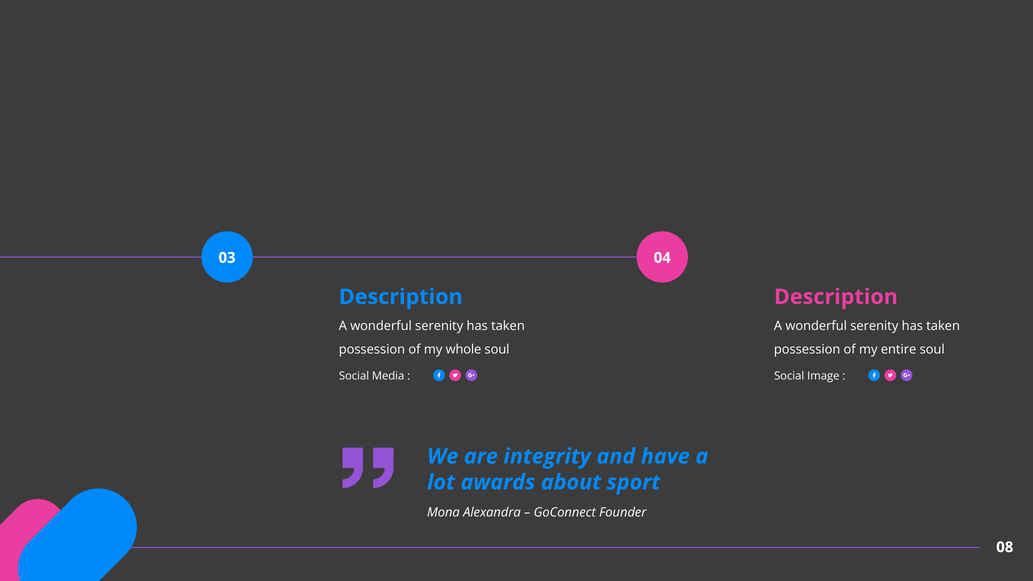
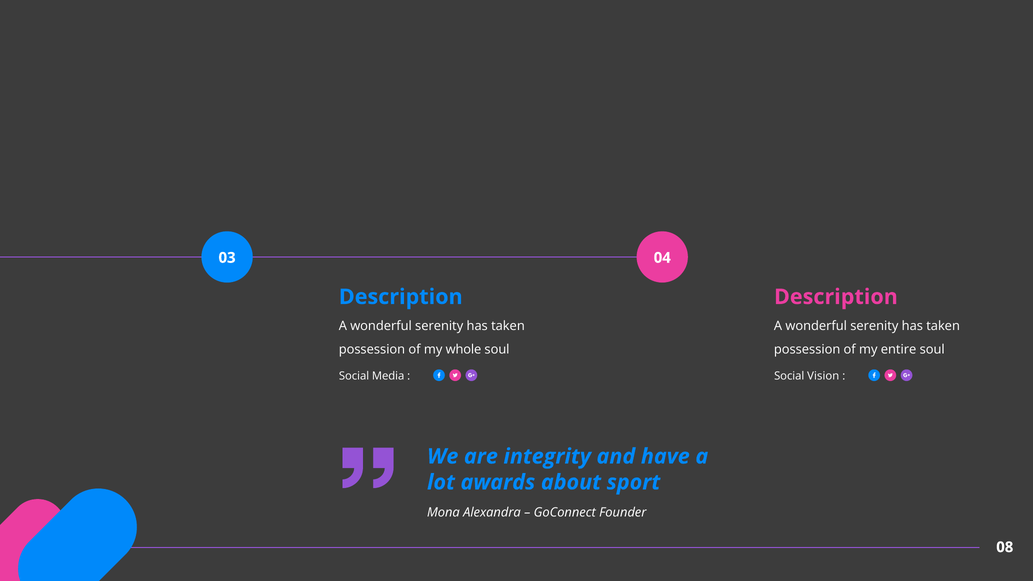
Image: Image -> Vision (823, 376)
